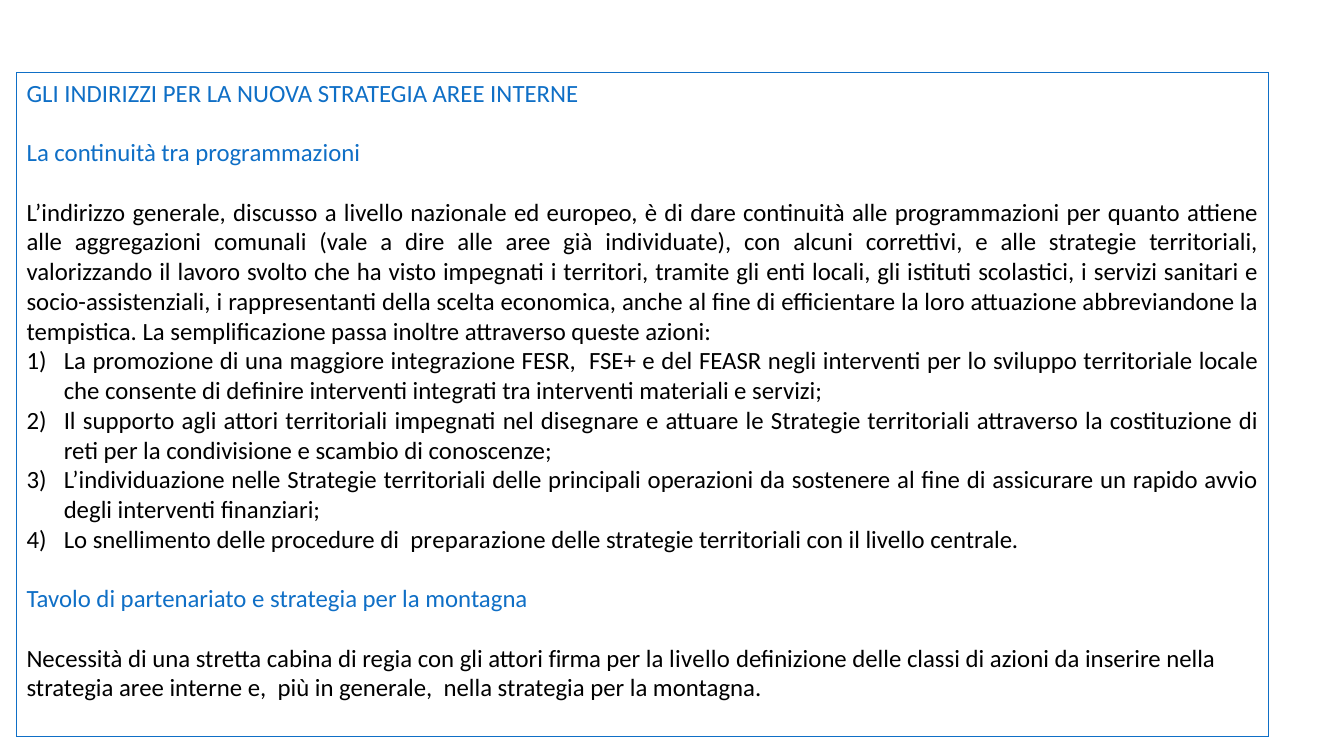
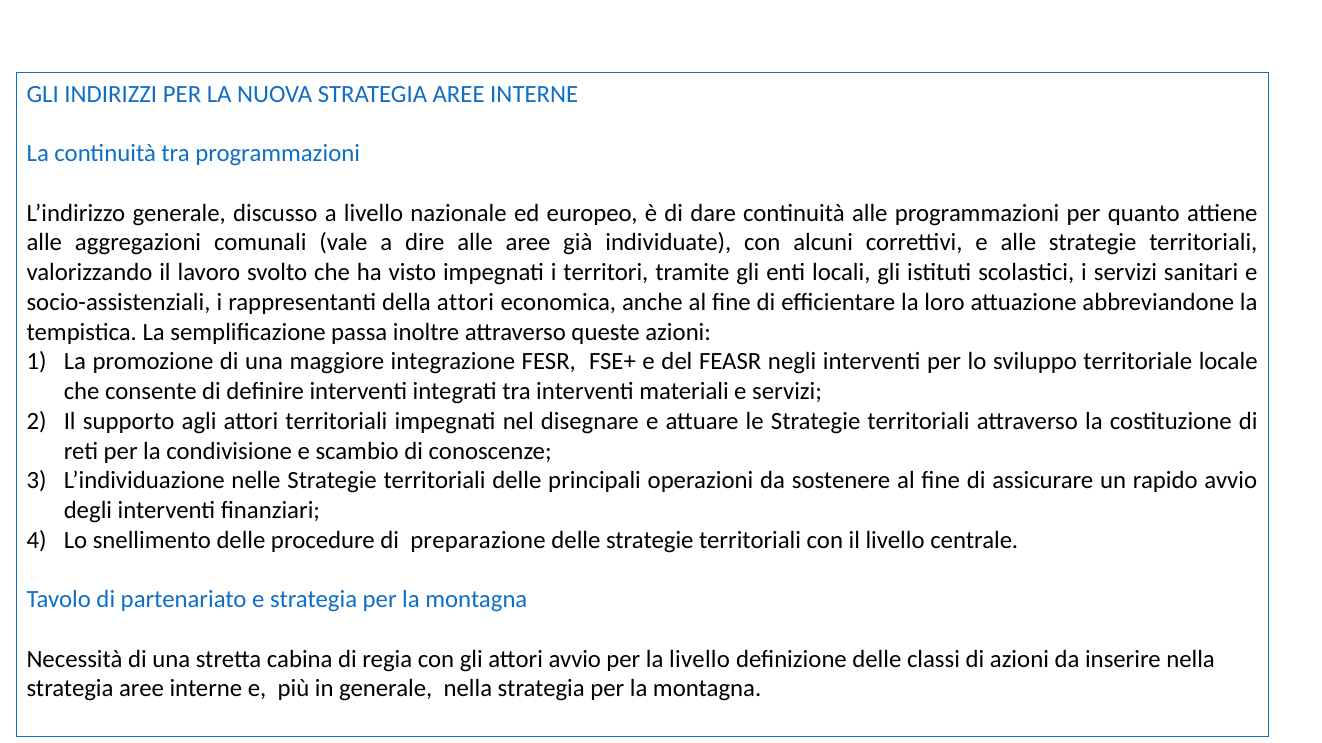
della scelta: scelta -> attori (465, 302)
attori firma: firma -> avvio (575, 659)
